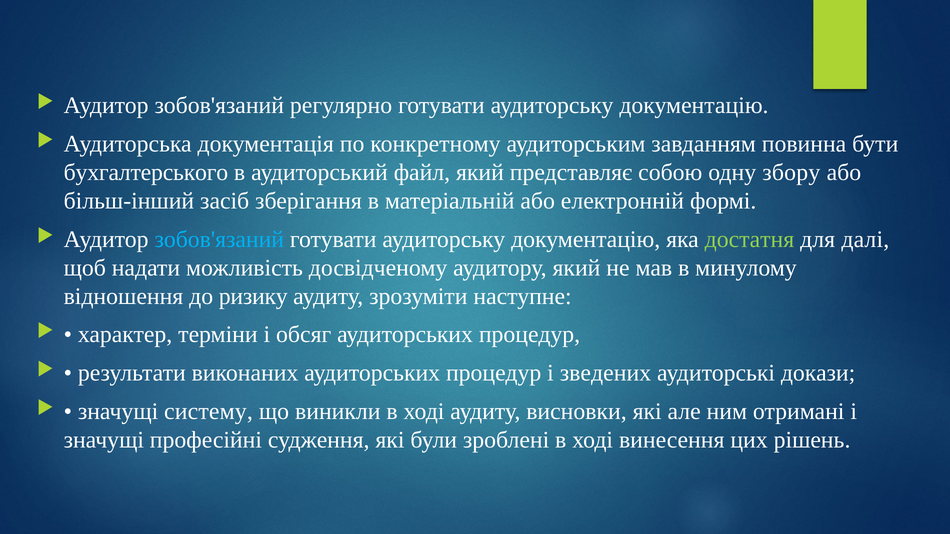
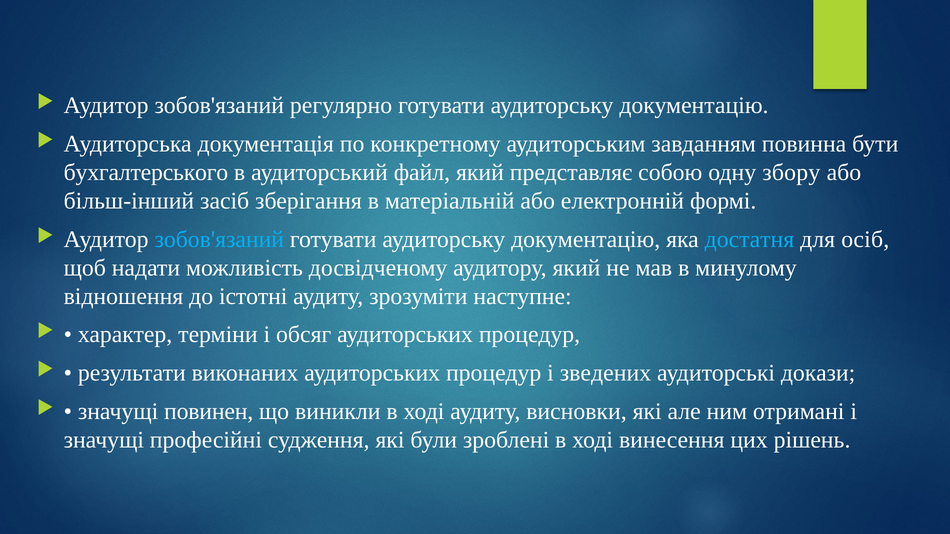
достатня colour: light green -> light blue (749, 239)
далі: далі -> осіб (865, 239)
ризику: ризику -> істотні (253, 296)
систему: систему -> повинен (209, 412)
